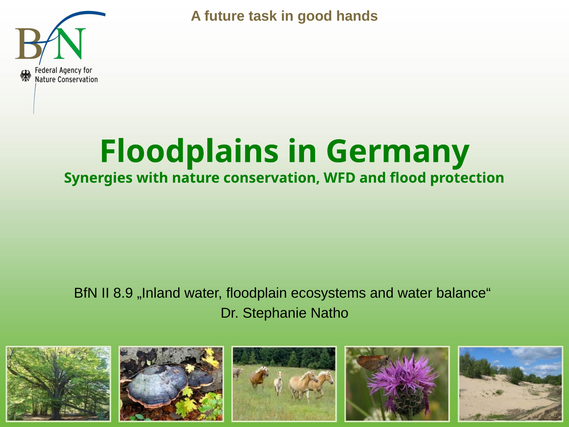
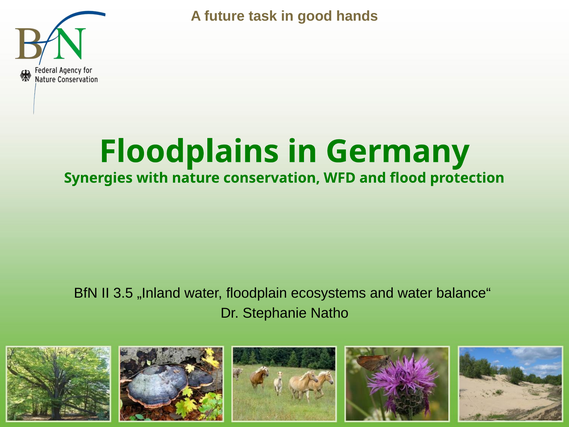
8.9: 8.9 -> 3.5 (123, 293)
